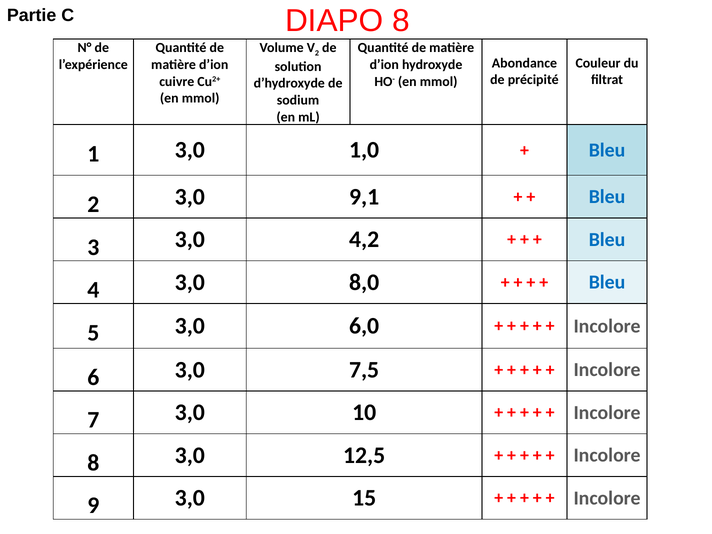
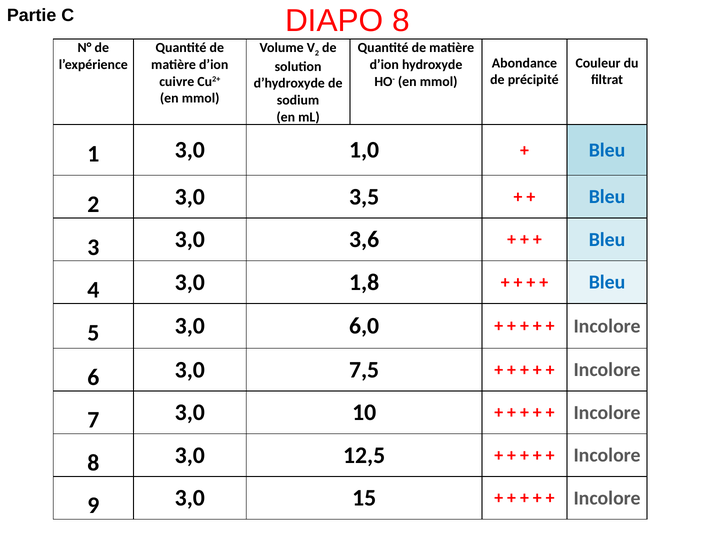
9,1: 9,1 -> 3,5 (364, 197)
4,2: 4,2 -> 3,6 (364, 240)
8,0: 8,0 -> 1,8 (364, 282)
